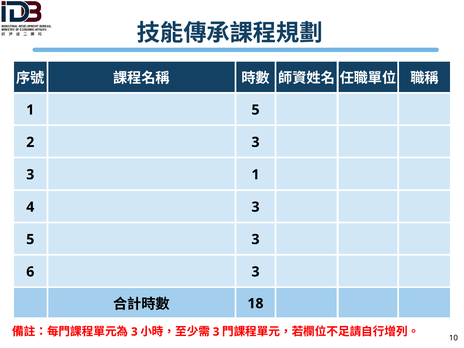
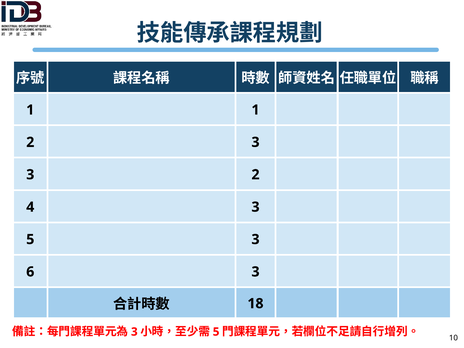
1 5: 5 -> 1 (256, 110)
3 1: 1 -> 2 (256, 175)
3: 3 -> 5 (216, 332)
